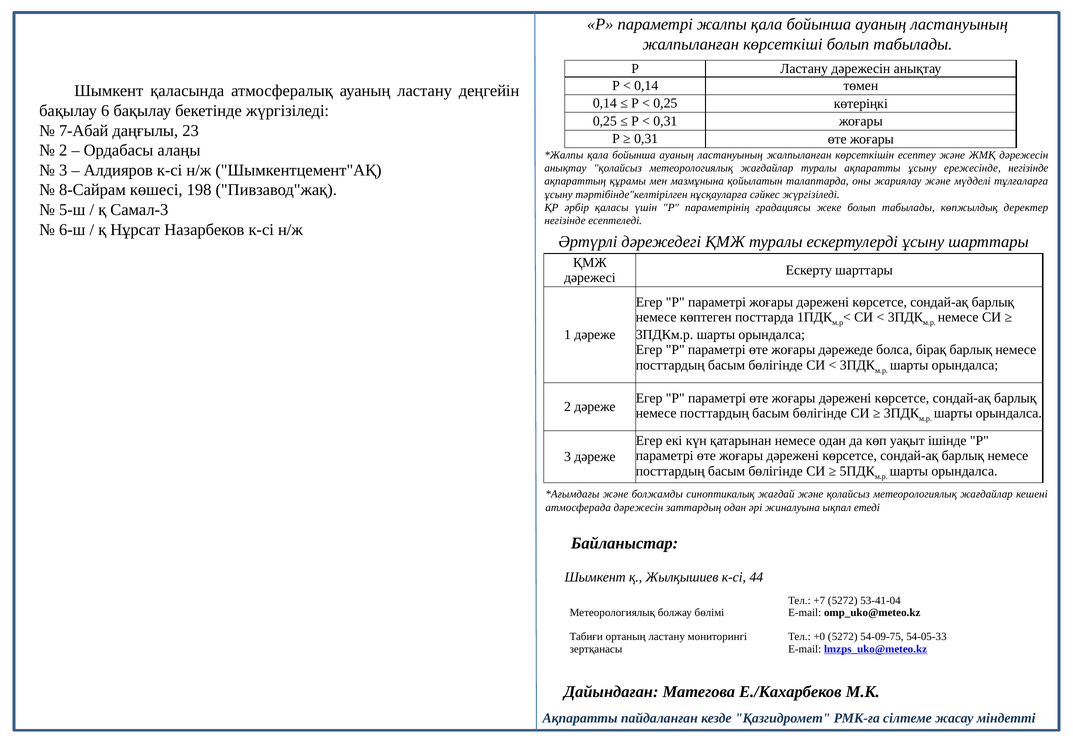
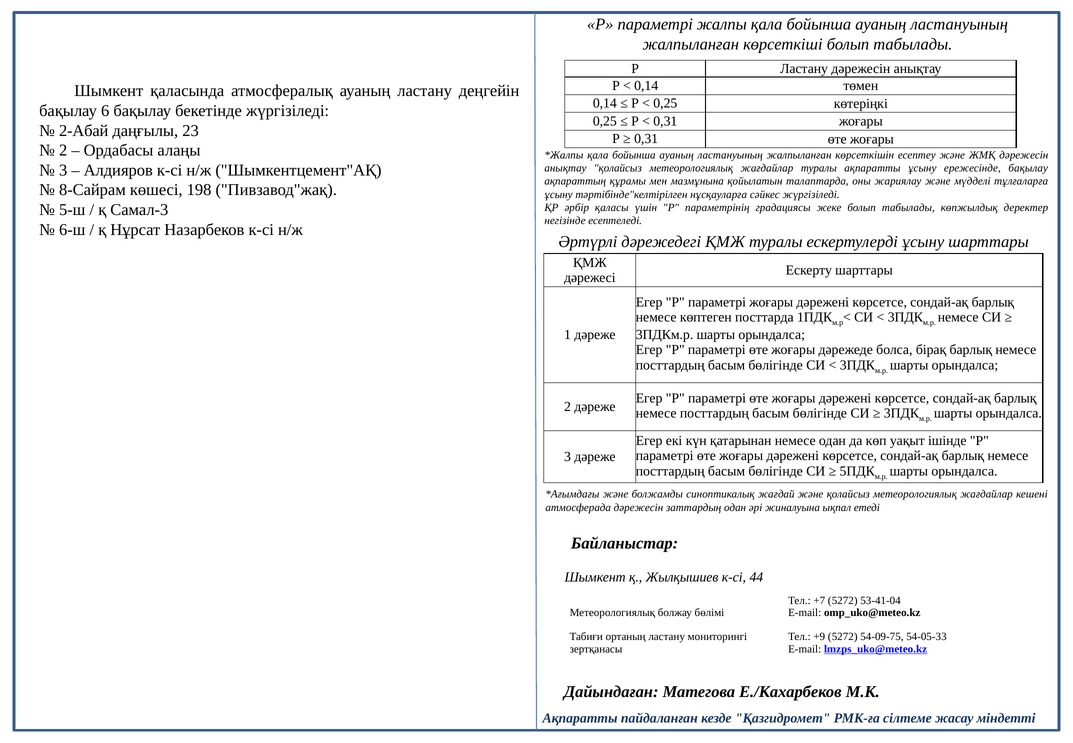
7-Абай: 7-Абай -> 2-Абай (84, 131)
ережесінде негізінде: негізінде -> бақылау (1028, 168)
+0: +0 -> +9 (819, 637)
